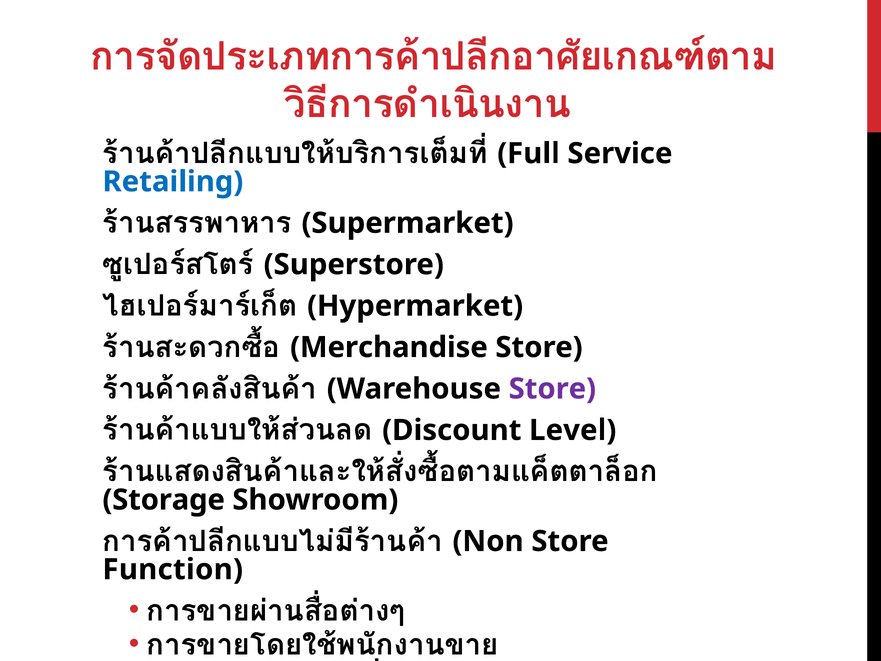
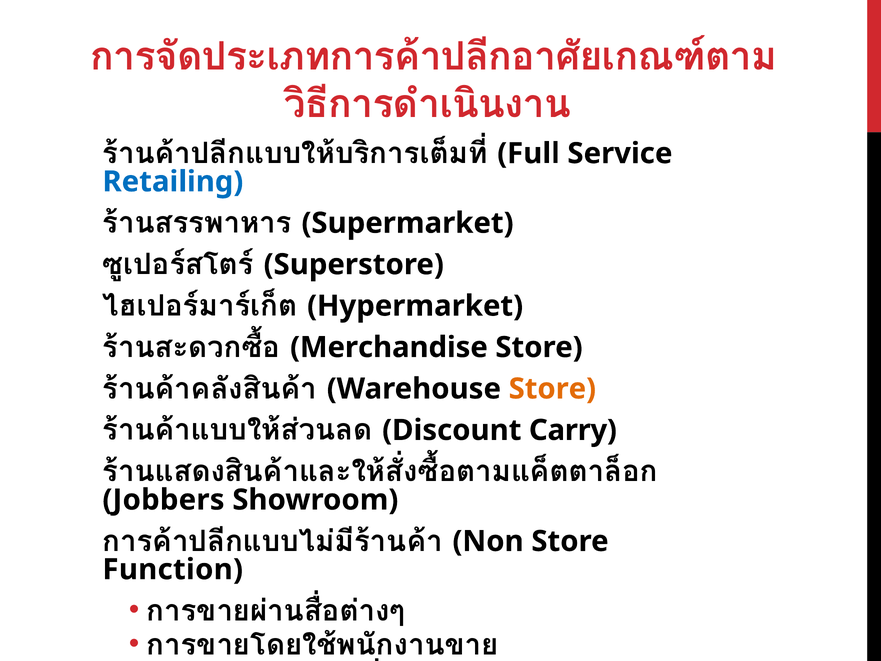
Store colour: purple -> orange (552, 389)
Level: Level -> Carry (573, 430)
Storage: Storage -> Jobbers (163, 500)
